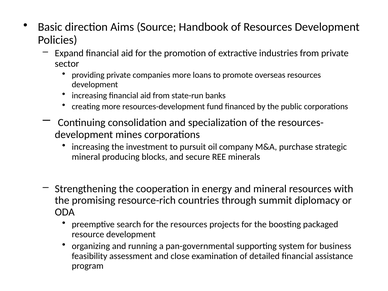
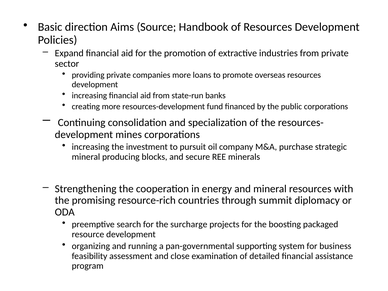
the resources: resources -> surcharge (189, 224)
